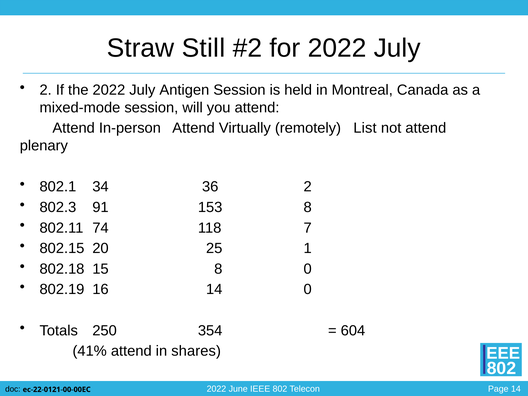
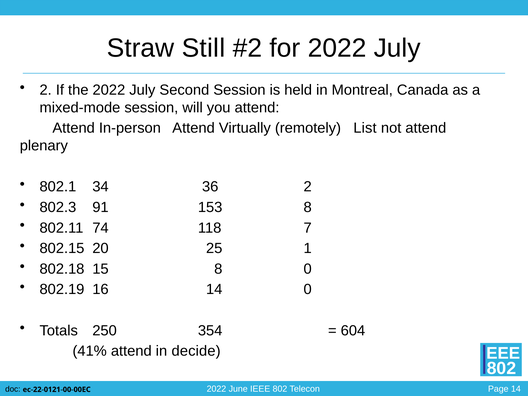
Antigen: Antigen -> Second (184, 90)
shares: shares -> decide (196, 351)
